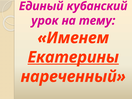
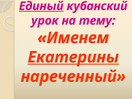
Единый underline: none -> present (41, 6)
